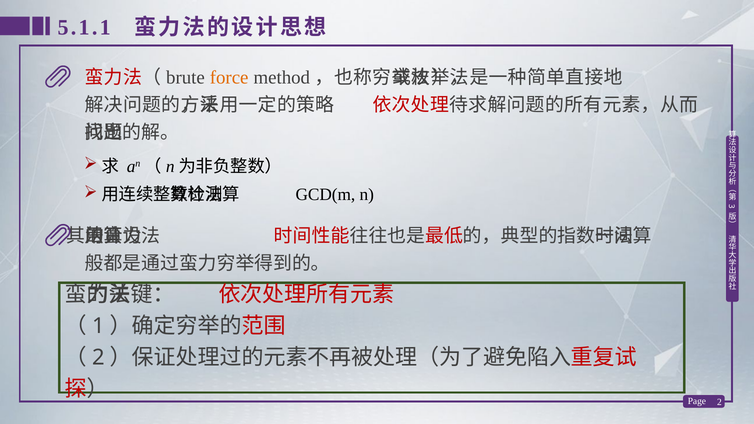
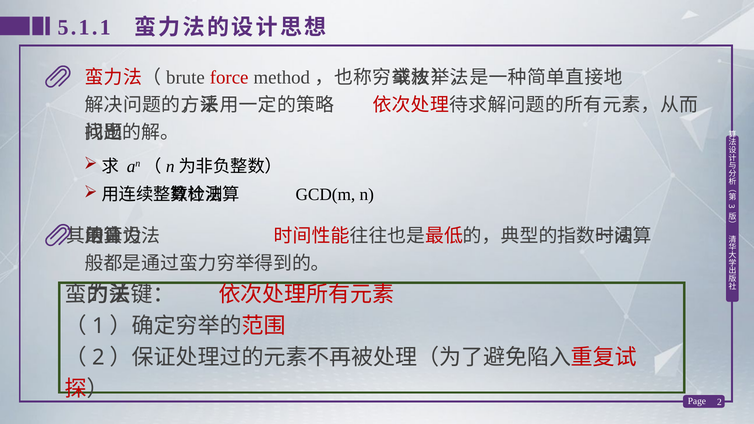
force colour: orange -> red (229, 78)
